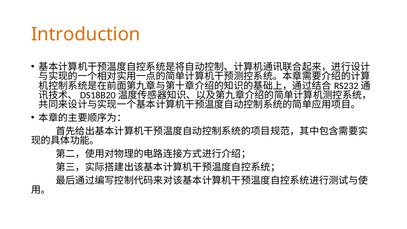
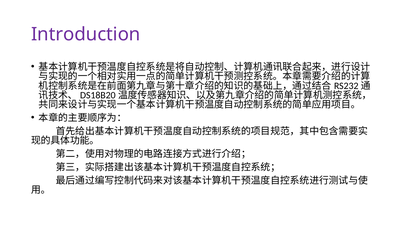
Introduction colour: orange -> purple (86, 34)
